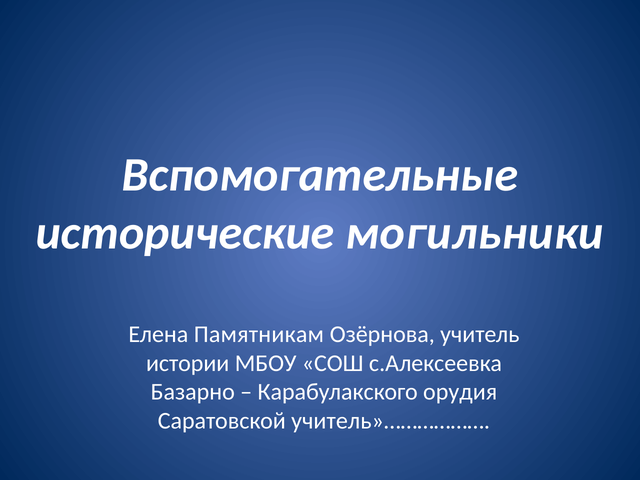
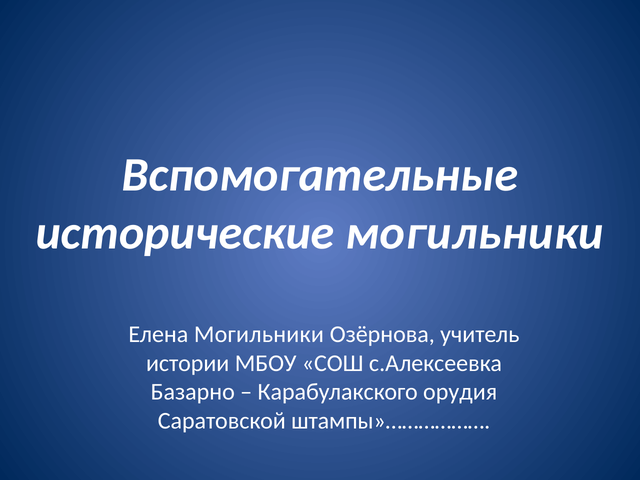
Елена Памятникам: Памятникам -> Могильники (259, 334)
учитель»………………: учитель»……………… -> штампы»……………… (391, 421)
